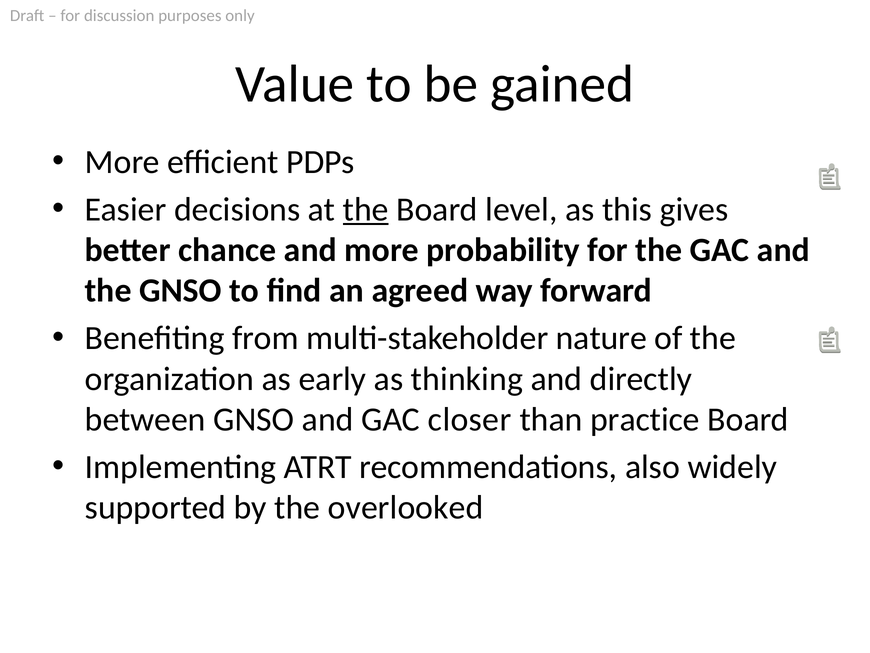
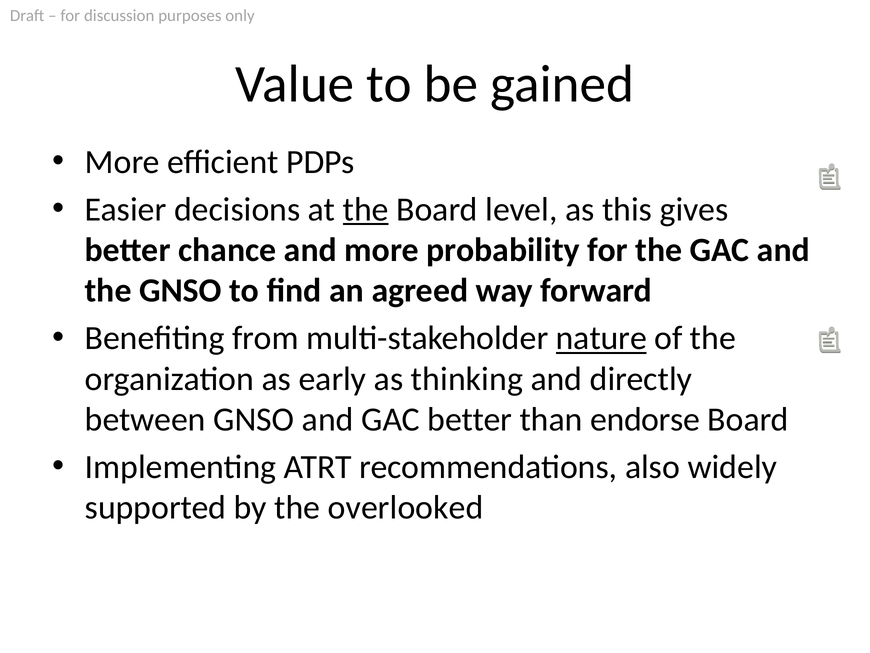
nature underline: none -> present (601, 338)
GAC closer: closer -> better (470, 419)
practice: practice -> endorse (645, 419)
